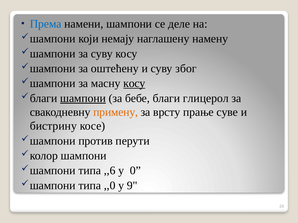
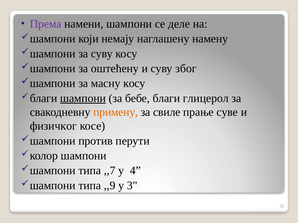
Према colour: blue -> purple (46, 24)
косу underline: present -> none (134, 84)
врсту: врсту -> свиле (167, 112)
бистрину: бистрину -> физичког (53, 126)
,,6: ,,6 -> ,,7 (110, 171)
0: 0 -> 4 (135, 171)
,,0: ,,0 -> ,,9 (110, 186)
9: 9 -> 3 (132, 186)
